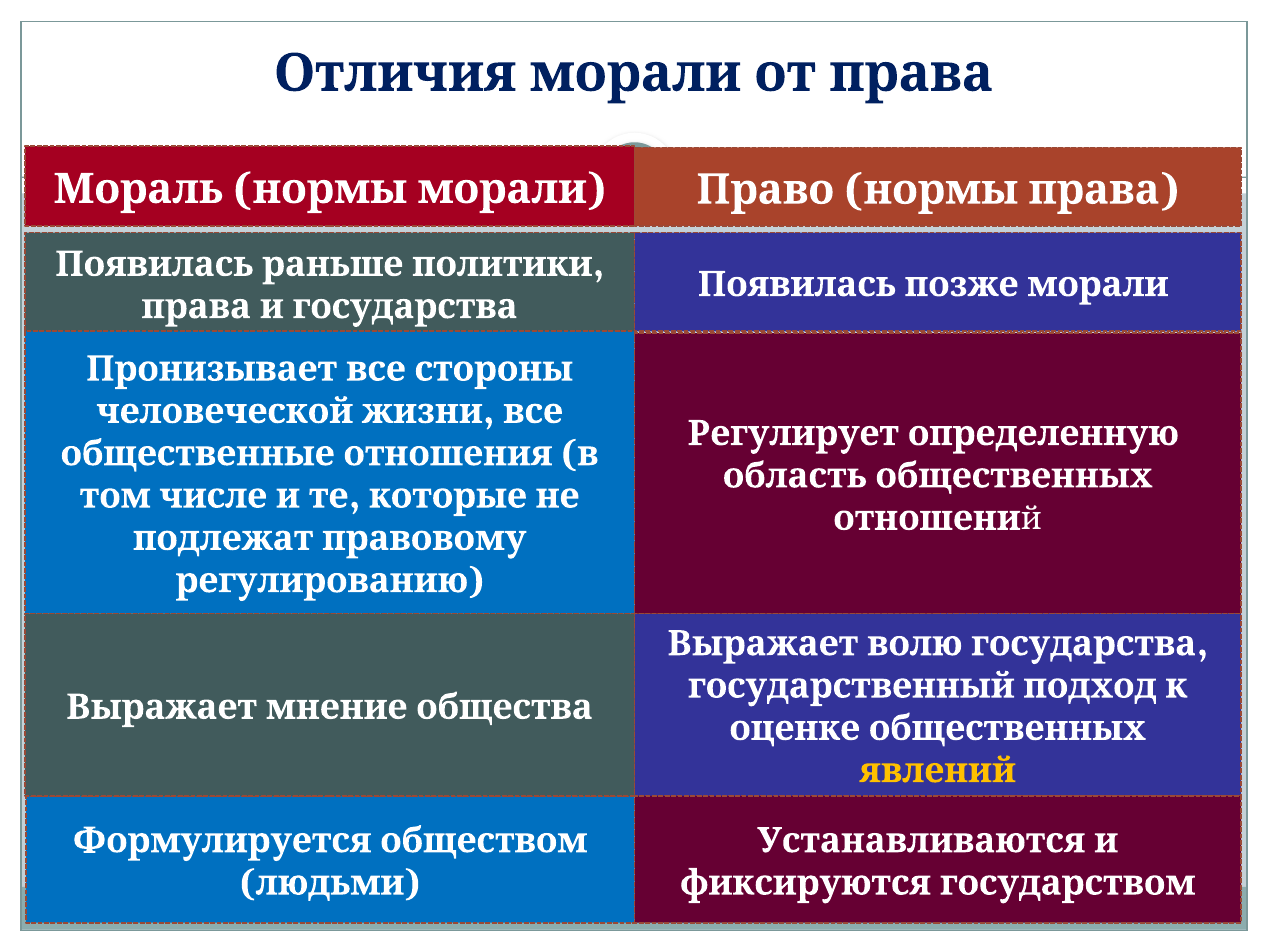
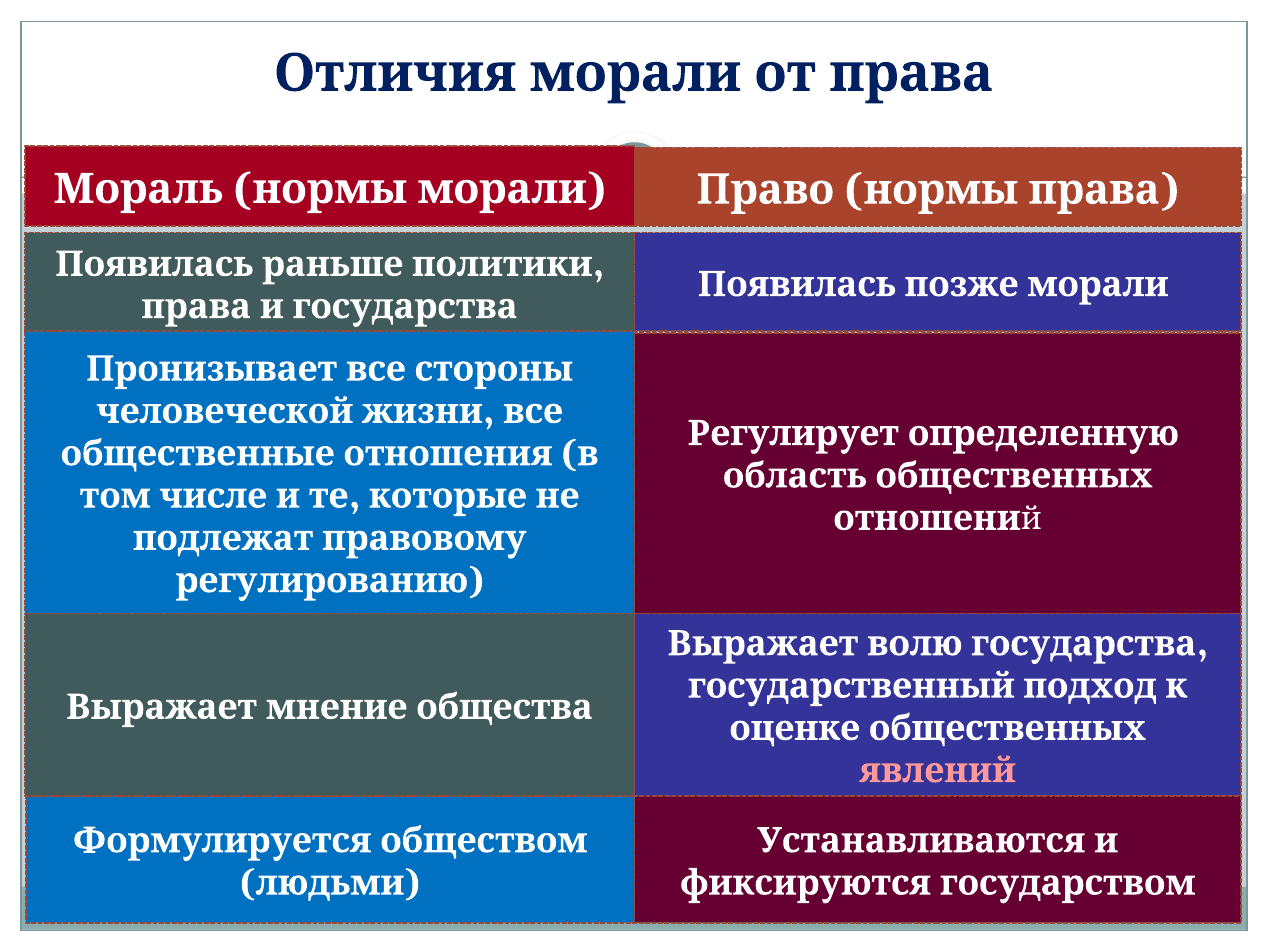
явлений colour: yellow -> pink (938, 770)
